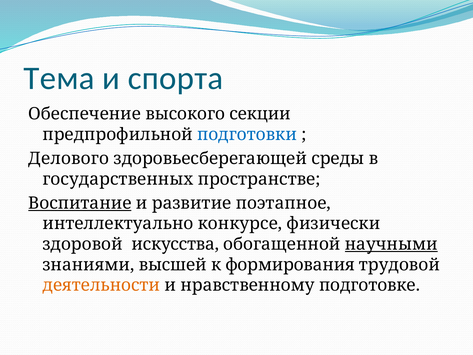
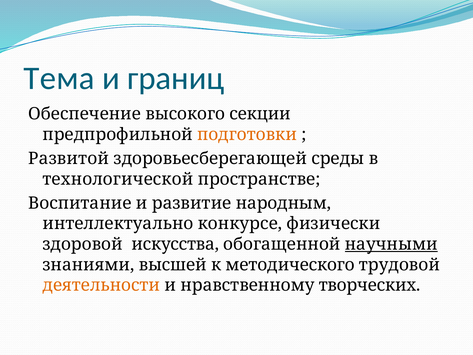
спорта: спорта -> границ (176, 78)
подготовки colour: blue -> orange (247, 134)
Делового: Делового -> Развитой (69, 158)
государственных: государственных -> технологической (118, 179)
Воспитание underline: present -> none (80, 203)
поэтапное: поэтапное -> народным (283, 203)
формирования: формирования -> методического (290, 265)
подготовке: подготовке -> творческих (370, 285)
